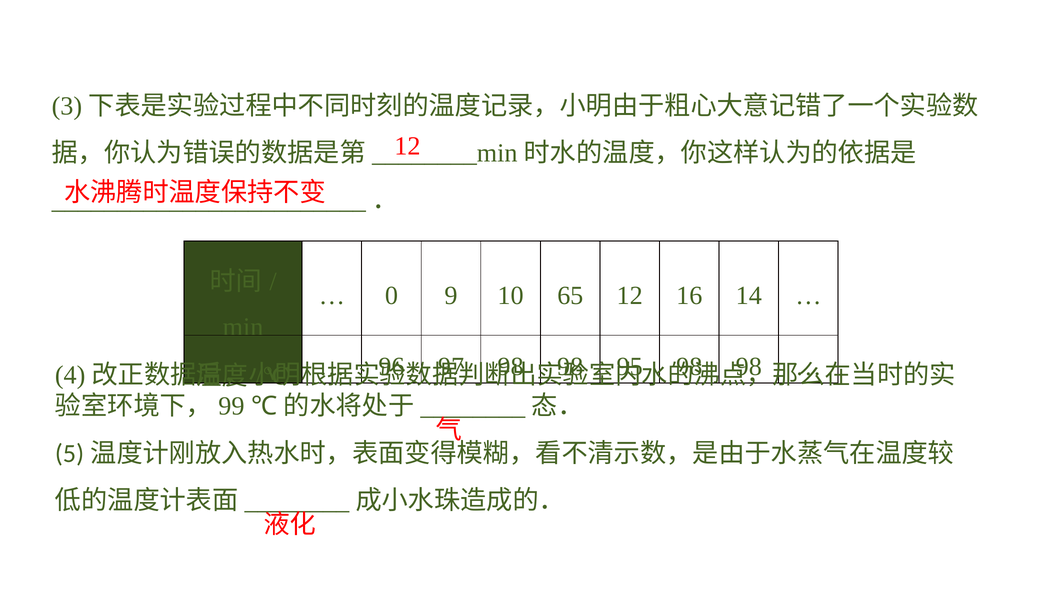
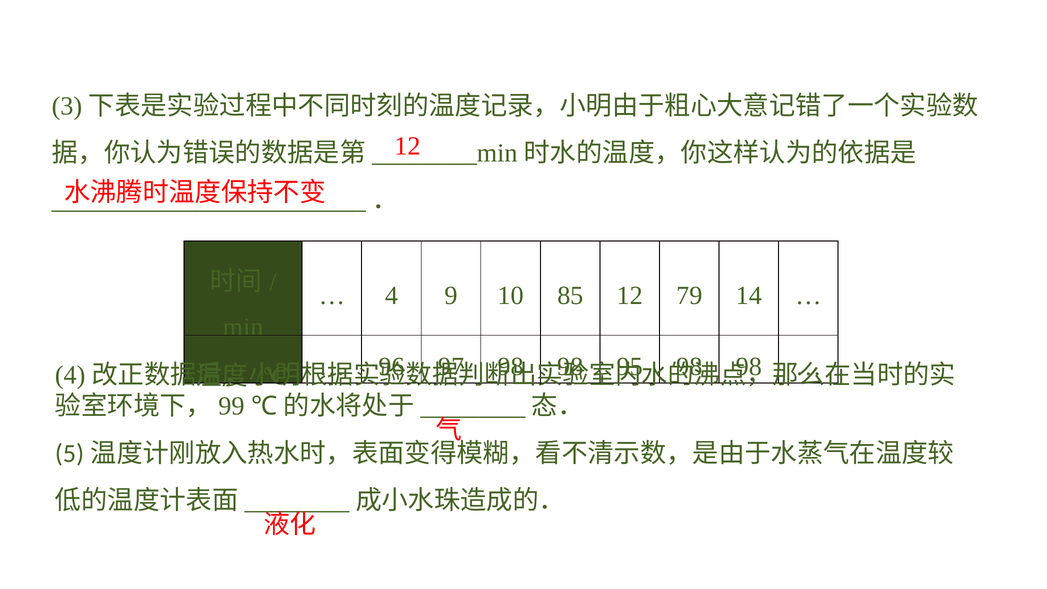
0: 0 -> 4 (391, 296)
65: 65 -> 85 (570, 296)
16: 16 -> 79 (689, 296)
